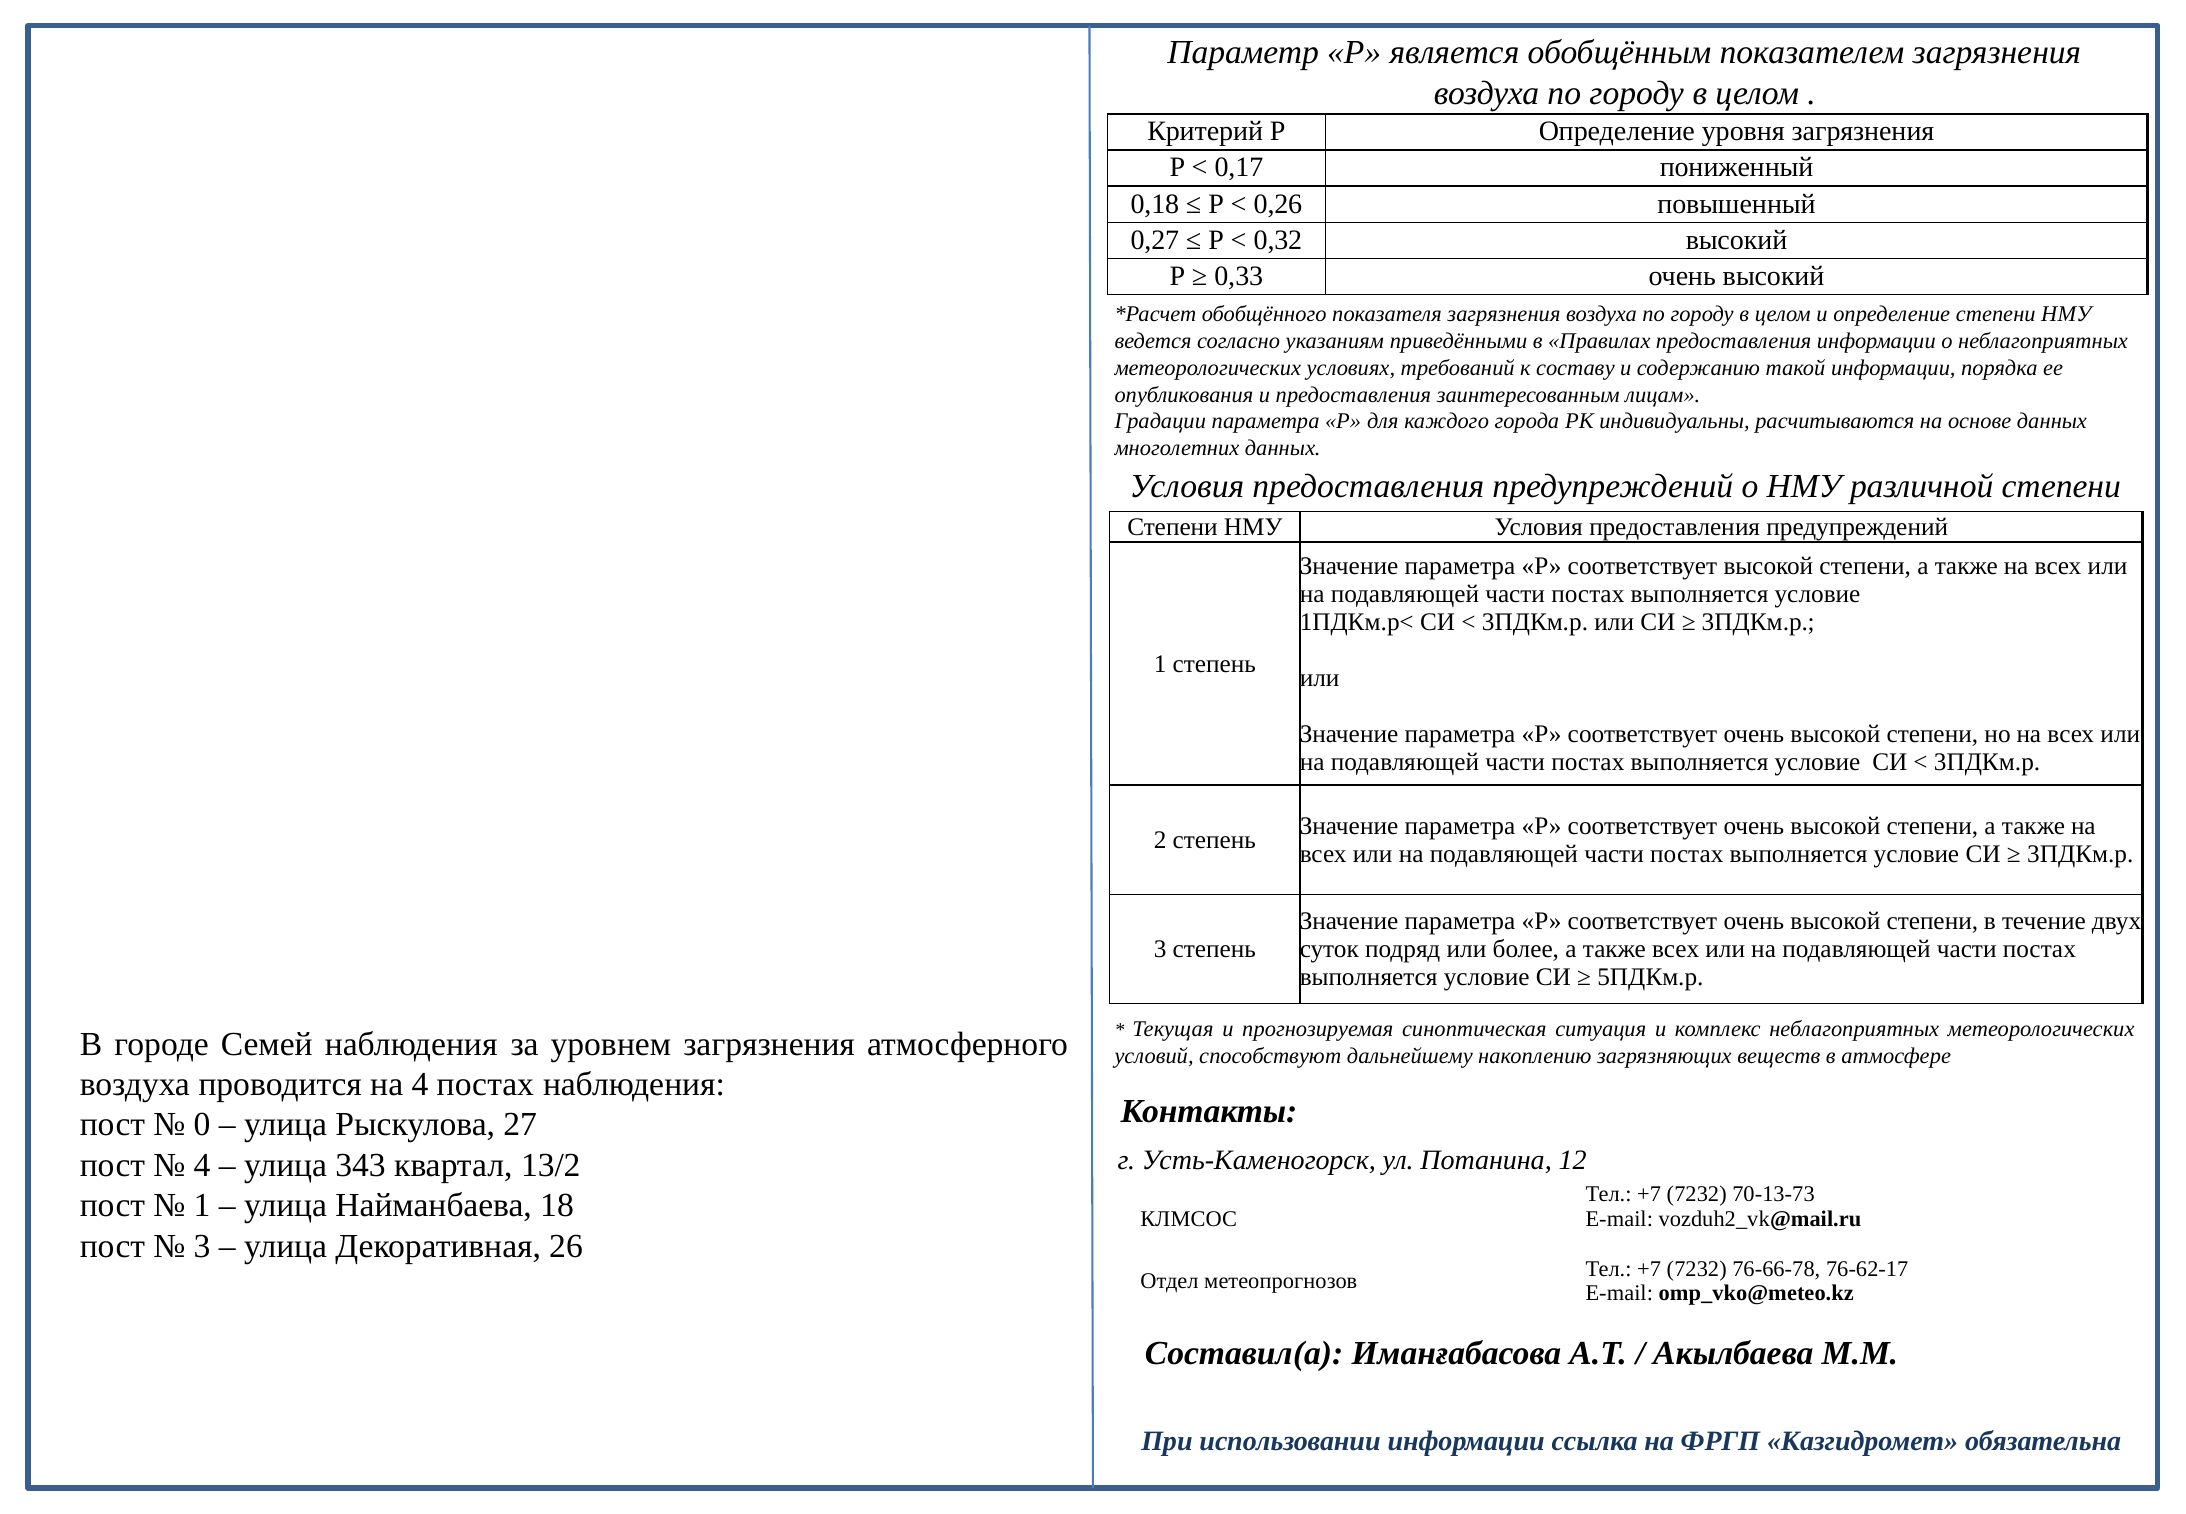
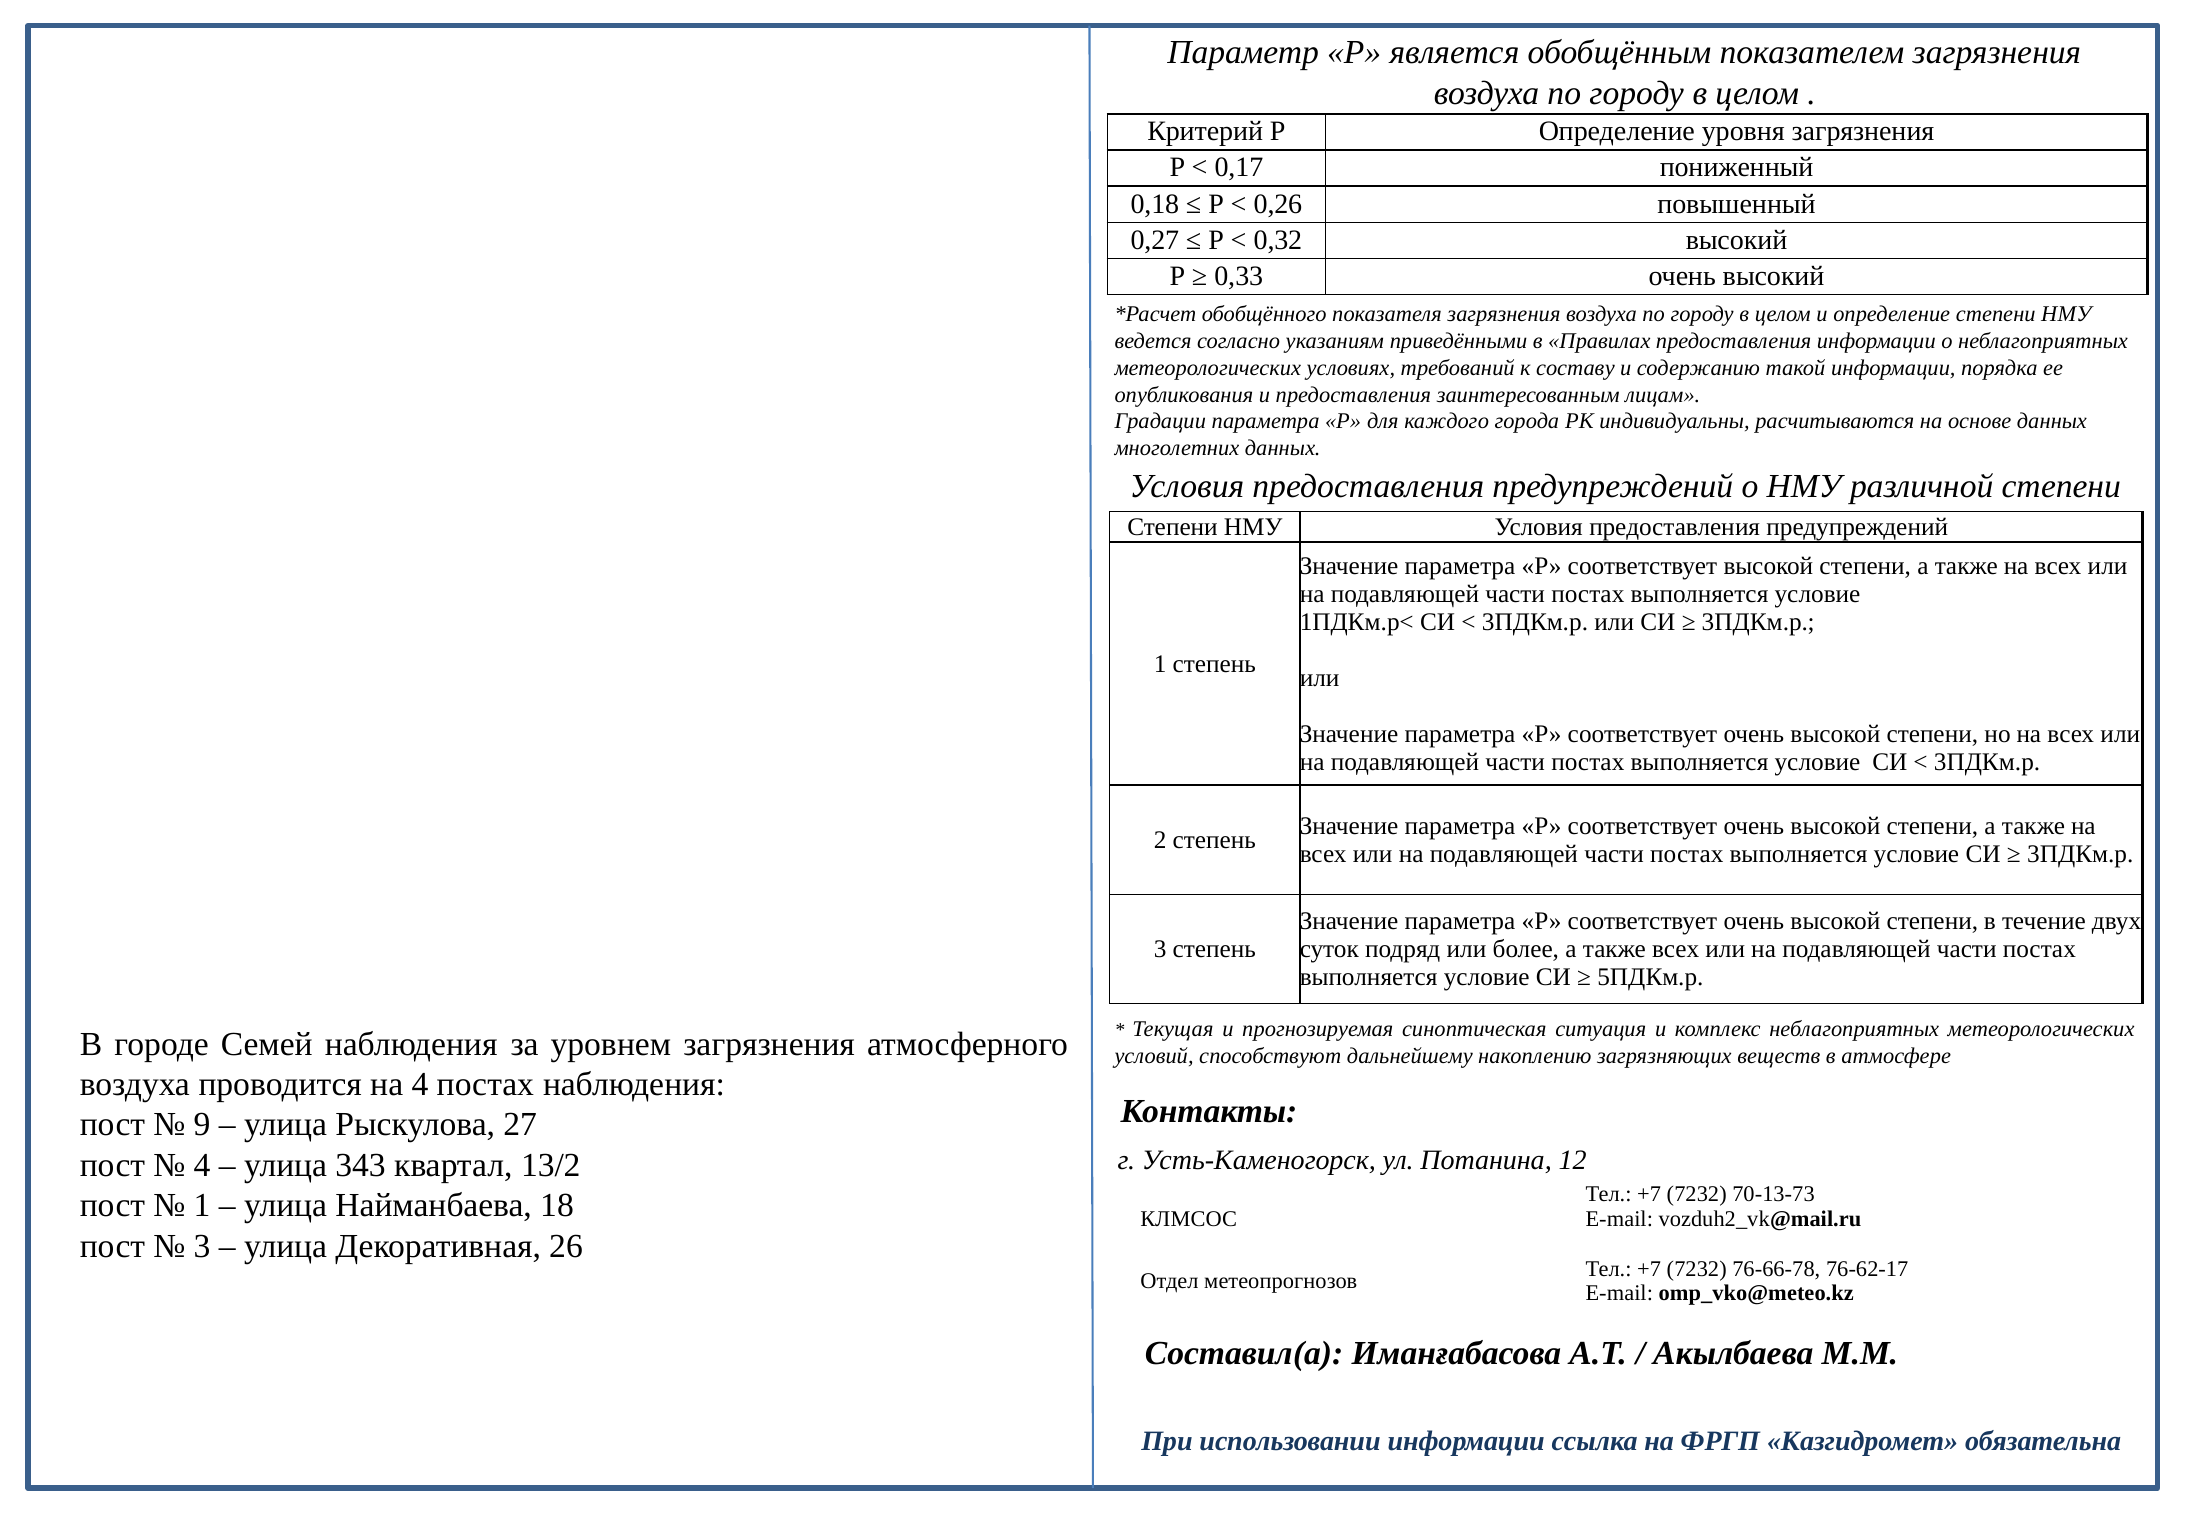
0: 0 -> 9 (202, 1124)
